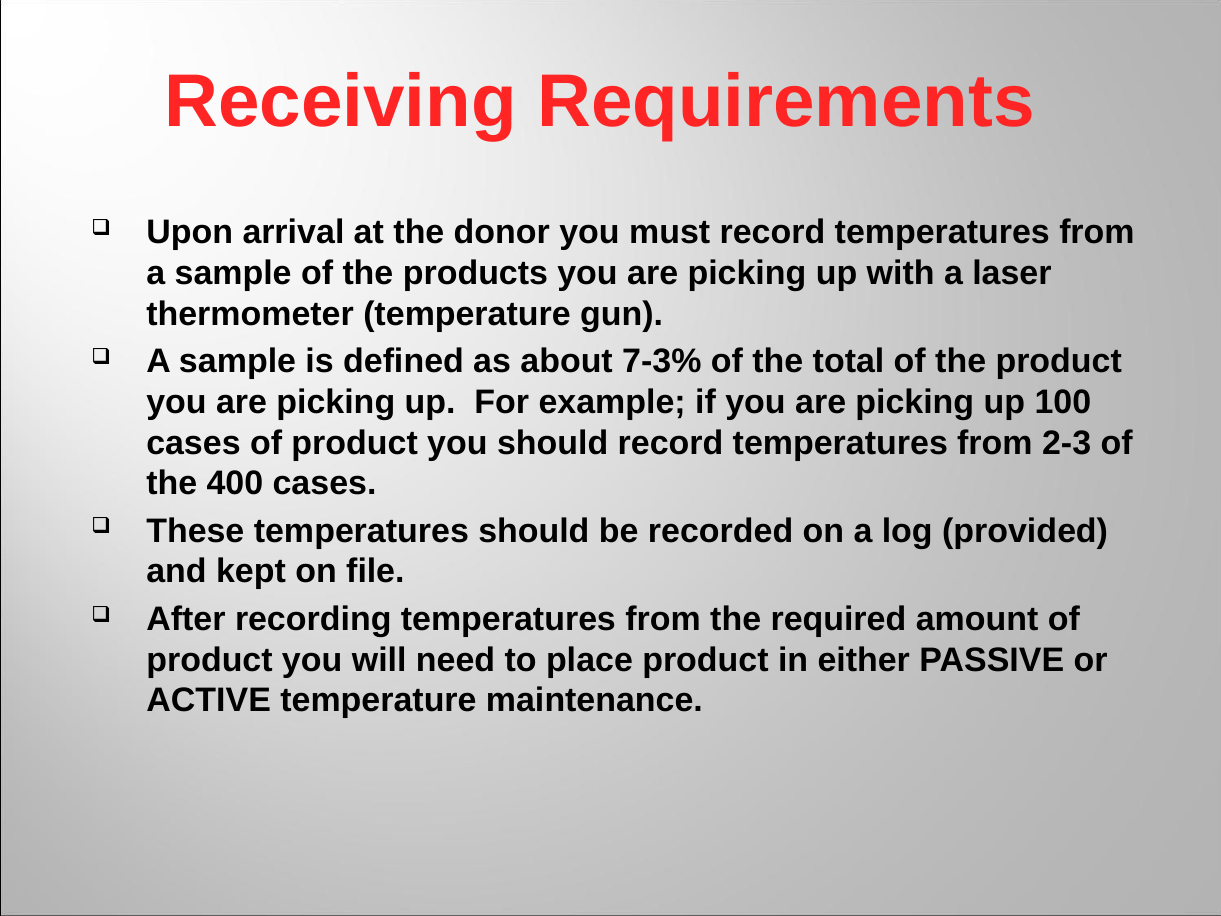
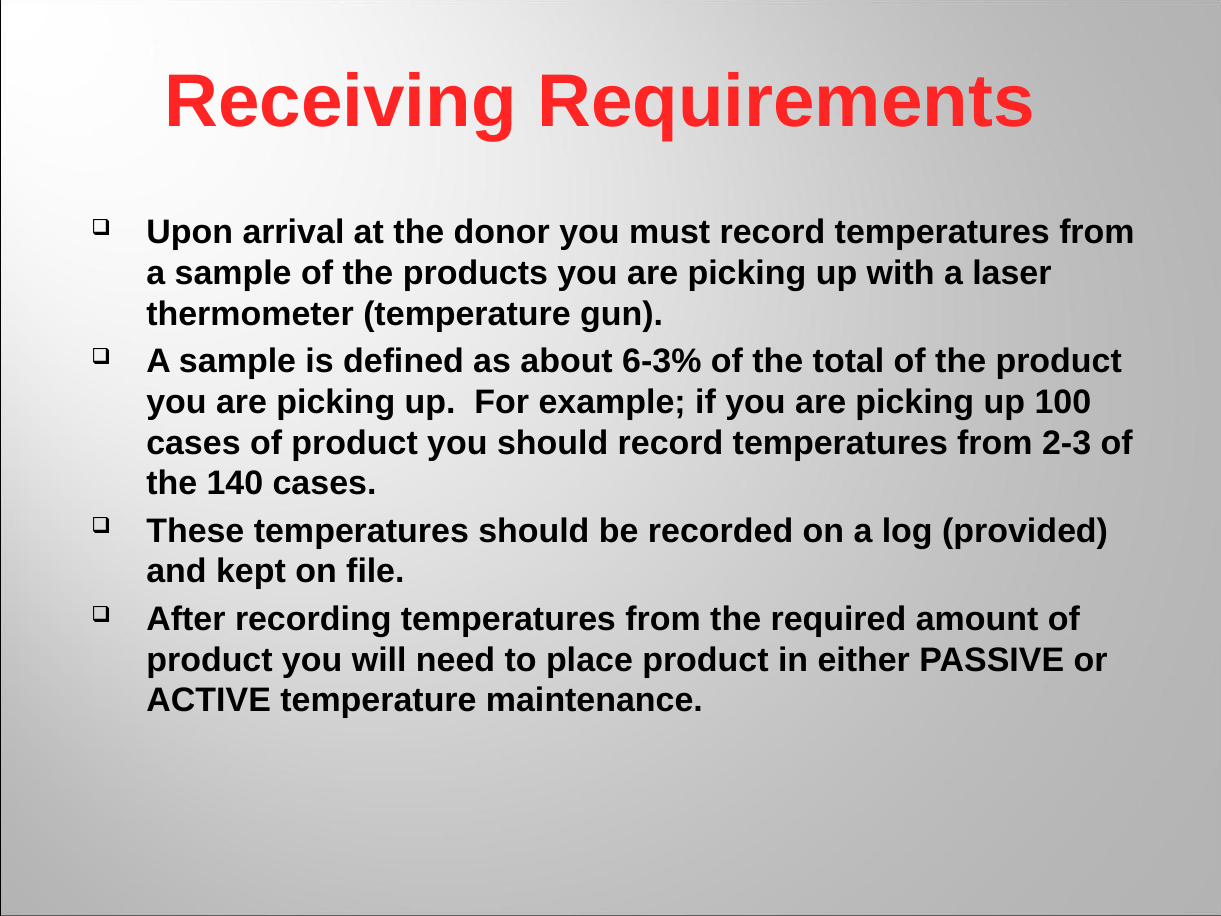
7-3%: 7-3% -> 6-3% (662, 361)
400: 400 -> 140 (235, 483)
